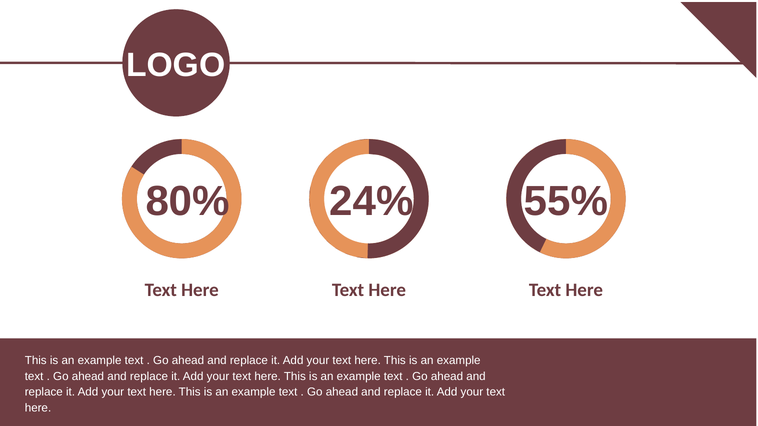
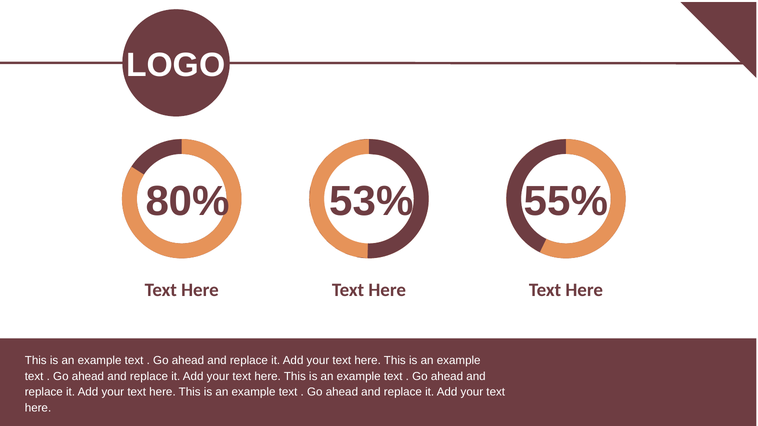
24%: 24% -> 53% (371, 202)
